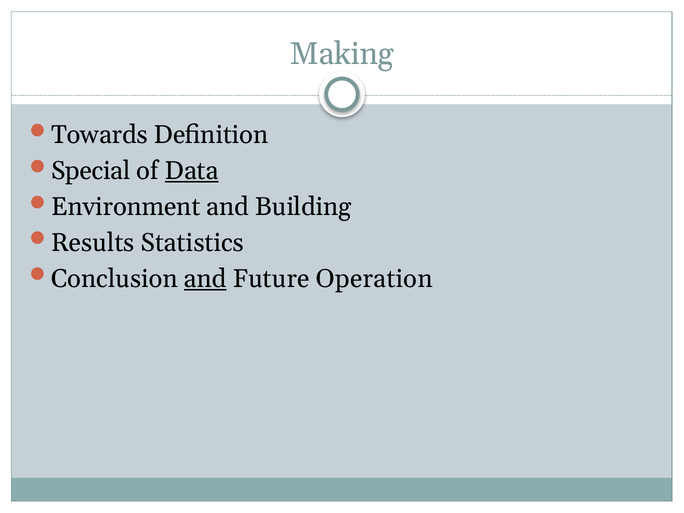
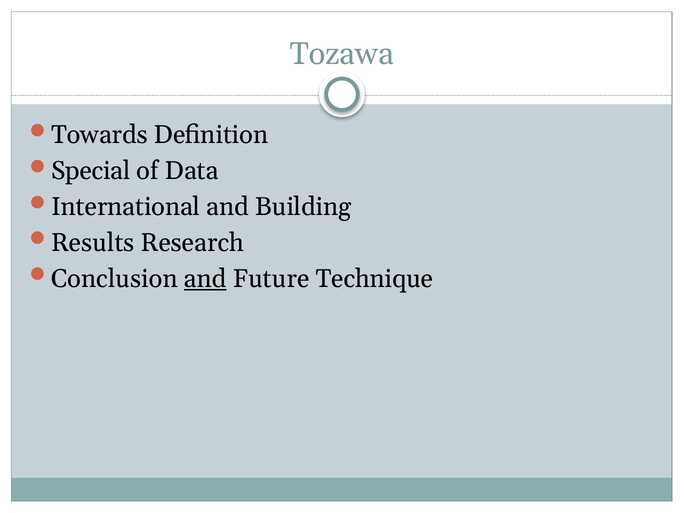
Making: Making -> Tozawa (342, 54)
Data underline: present -> none (192, 171)
Environment: Environment -> International (126, 207)
Statistics: Statistics -> Research (192, 243)
Operation: Operation -> Technique (374, 279)
